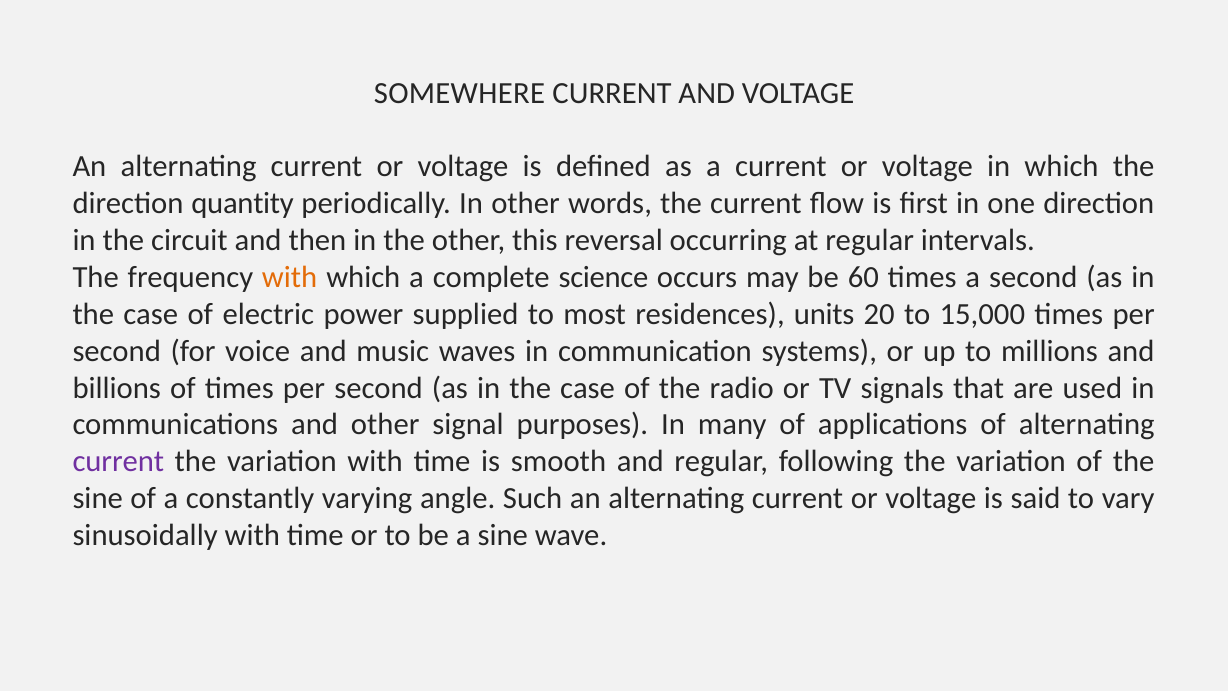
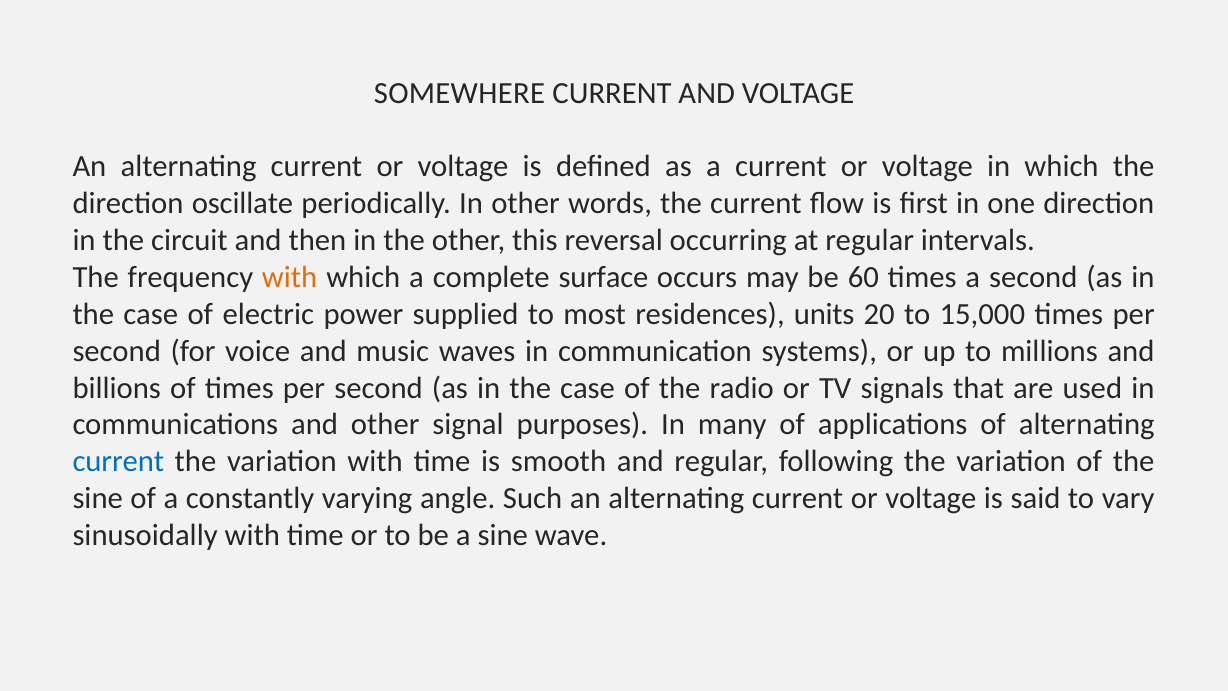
quantity: quantity -> oscillate (242, 204)
science: science -> surface (603, 277)
current colour: purple -> blue (118, 461)
